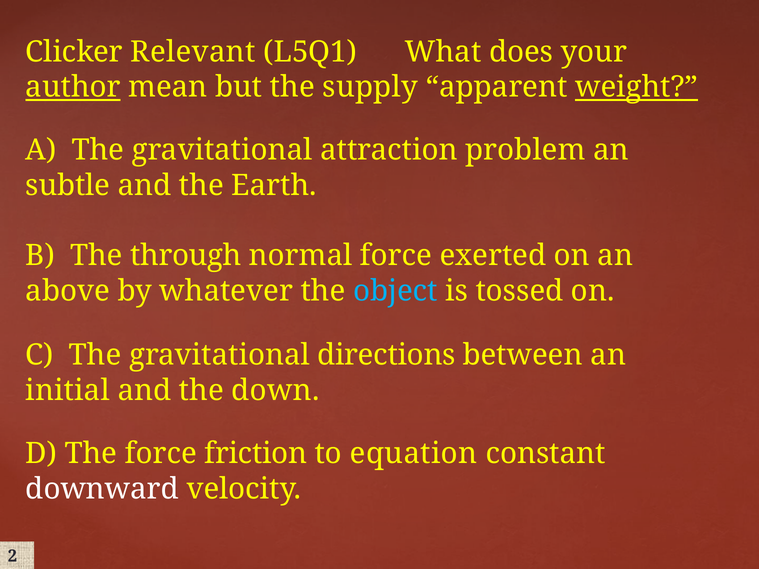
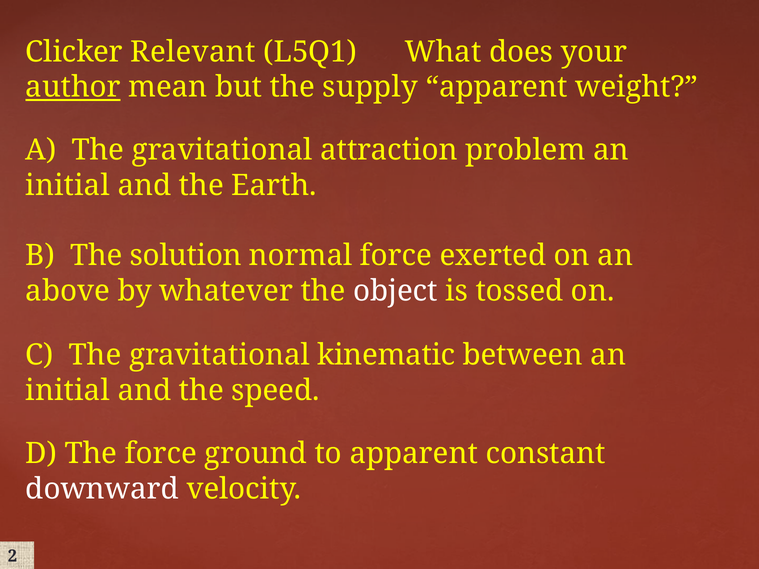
weight underline: present -> none (637, 87)
subtle: subtle -> initial (68, 186)
through: through -> solution (186, 256)
object colour: light blue -> white (395, 291)
directions: directions -> kinematic (386, 355)
down: down -> speed (276, 391)
friction: friction -> ground (256, 454)
to equation: equation -> apparent (414, 454)
